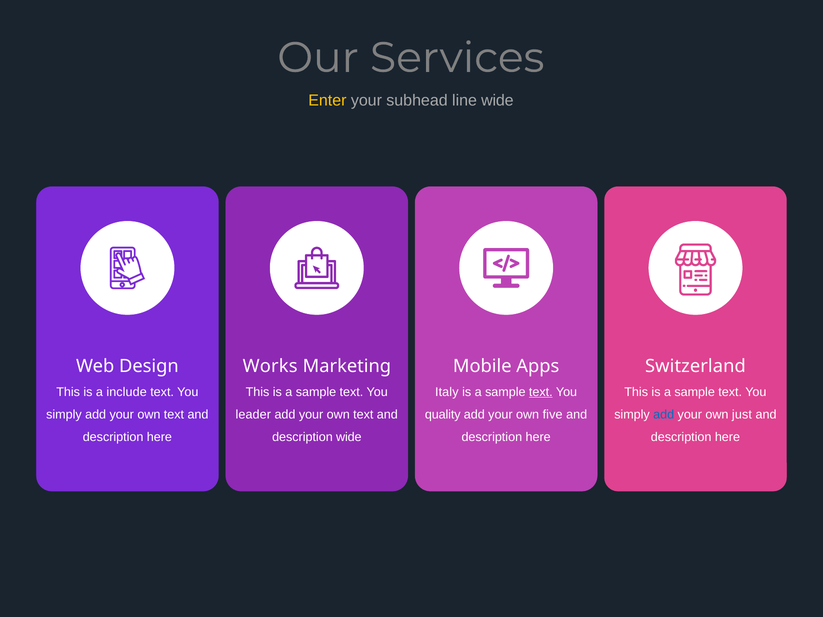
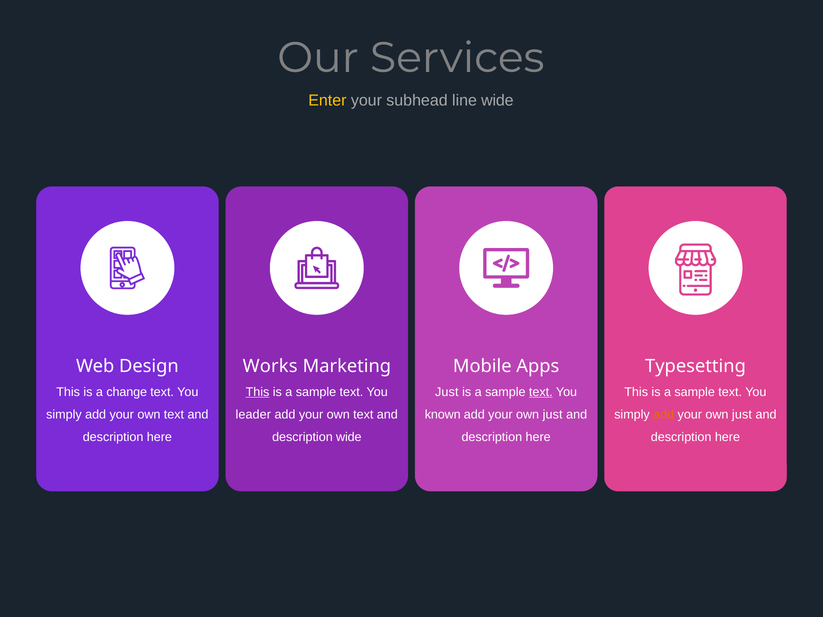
Switzerland: Switzerland -> Typesetting (695, 366)
include: include -> change (127, 392)
This underline: none -> present (258, 392)
Italy: Italy -> Just (447, 392)
quality: quality -> known (443, 415)
five: five -> just (553, 415)
add colour: blue -> orange (664, 415)
